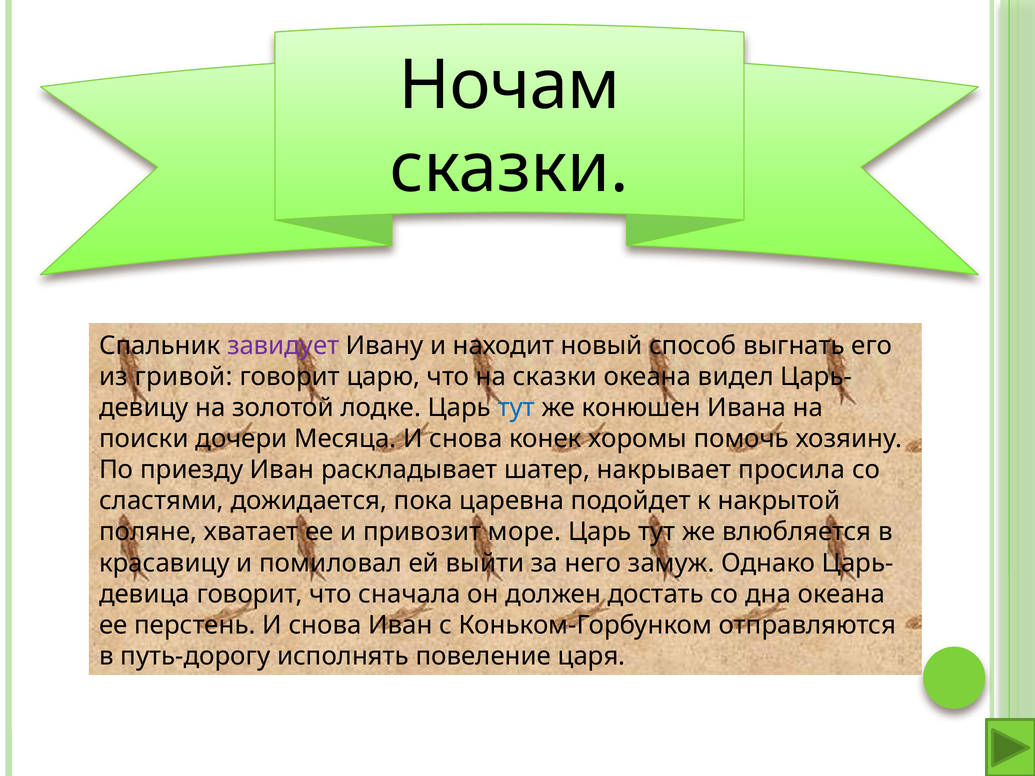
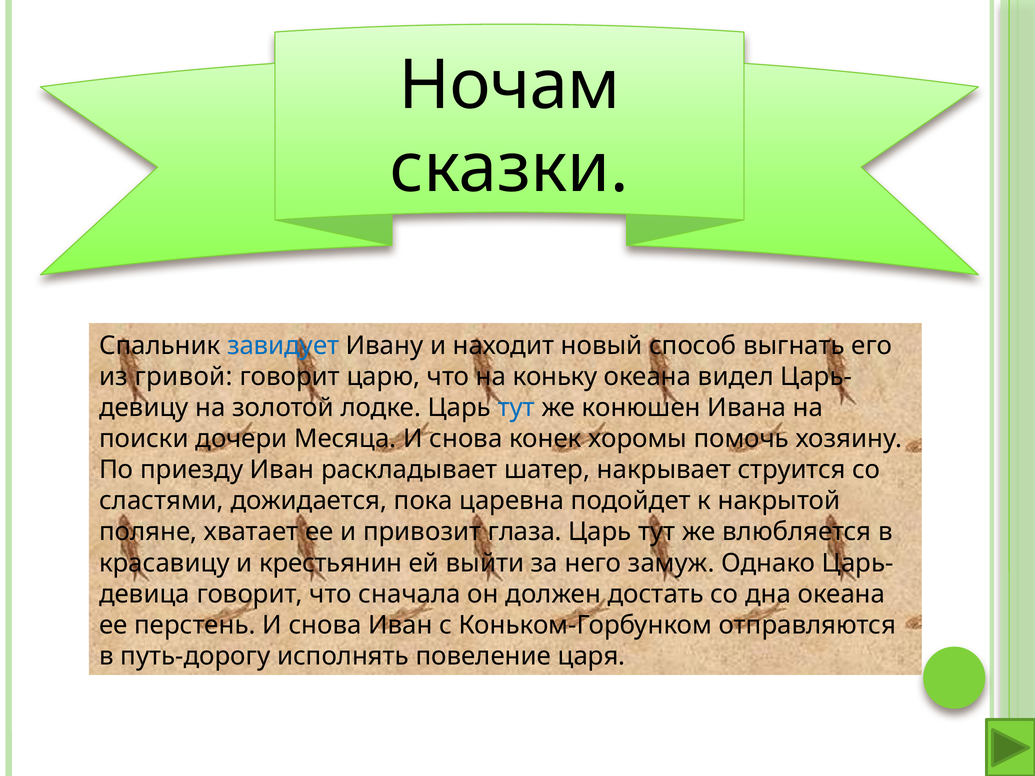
завидует colour: purple -> blue (283, 346)
на сказки: сказки -> коньку (555, 377)
просила: просила -> струится (792, 470)
море: море -> глаза (525, 532)
помиловал: помиловал -> крестьянин (331, 563)
